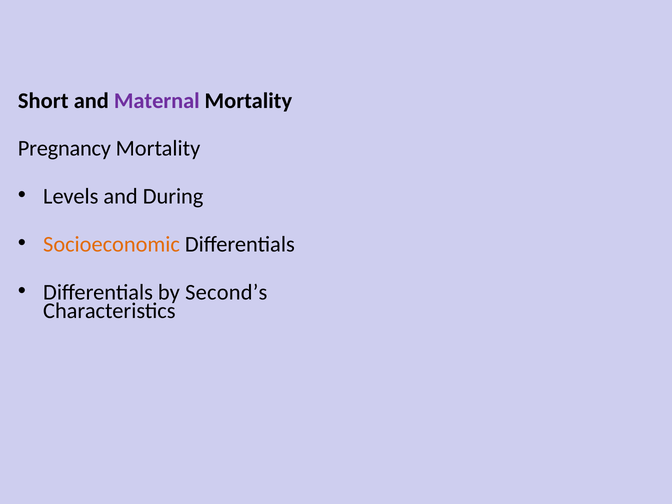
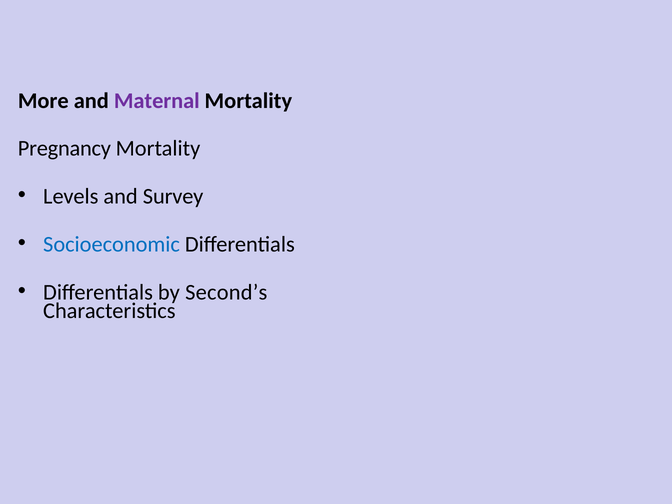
Short: Short -> More (43, 101)
During: During -> Survey (173, 196)
Socioeconomic colour: orange -> blue (111, 244)
